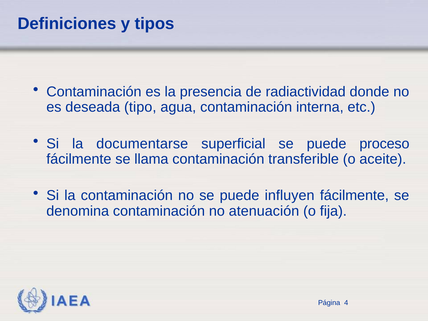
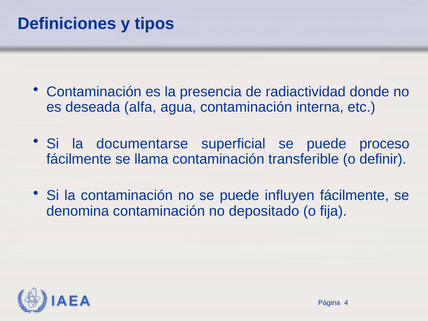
tipo: tipo -> alfa (140, 107)
aceite: aceite -> definir (383, 159)
atenuación: atenuación -> depositado (264, 211)
